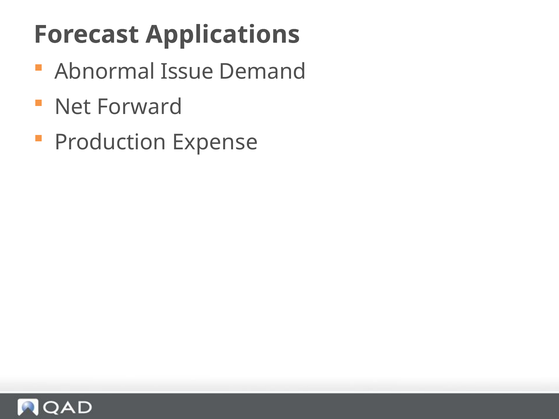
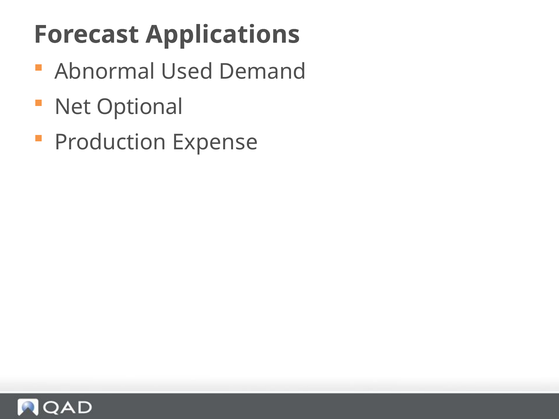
Issue: Issue -> Used (187, 72)
Forward: Forward -> Optional (140, 107)
